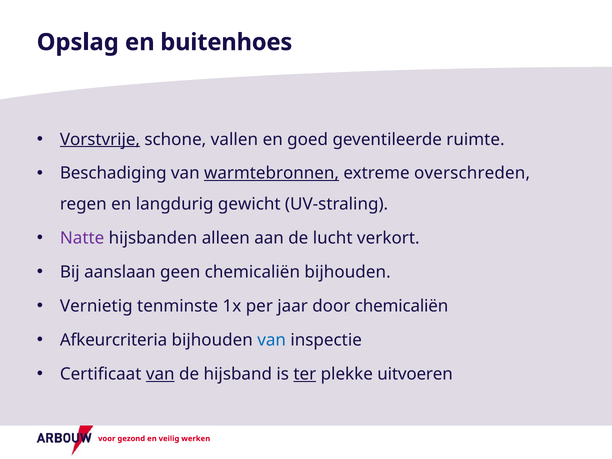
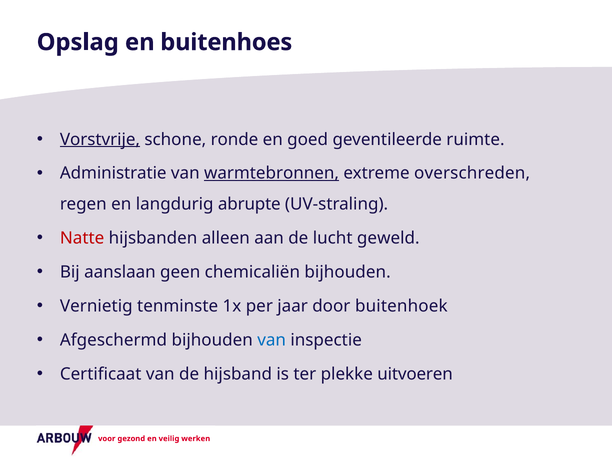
vallen: vallen -> ronde (234, 139)
Beschadiging: Beschadiging -> Administratie (113, 173)
gewicht: gewicht -> abrupte (249, 204)
Natte colour: purple -> red (82, 238)
verkort: verkort -> geweld (388, 238)
door chemicaliën: chemicaliën -> buitenhoek (401, 306)
Afkeurcriteria: Afkeurcriteria -> Afgeschermd (113, 340)
van underline: present -> none (160, 374)
ter underline: present -> none (305, 374)
